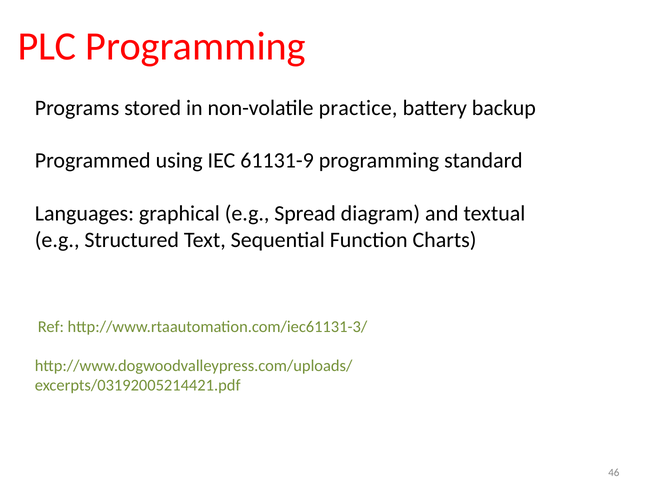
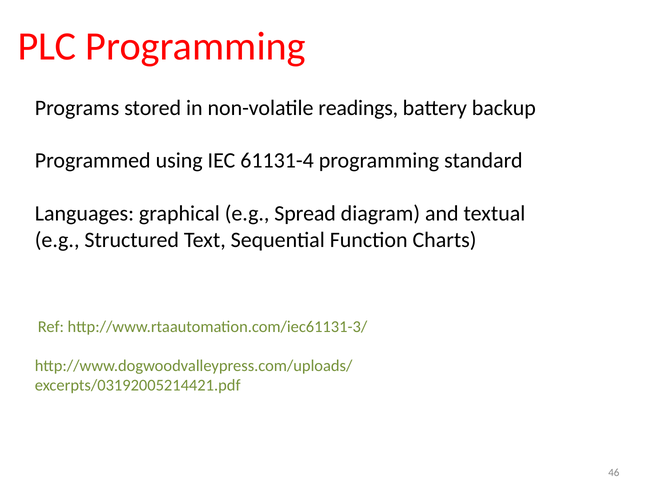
practice: practice -> readings (358, 108)
61131-9: 61131-9 -> 61131-4 (277, 160)
